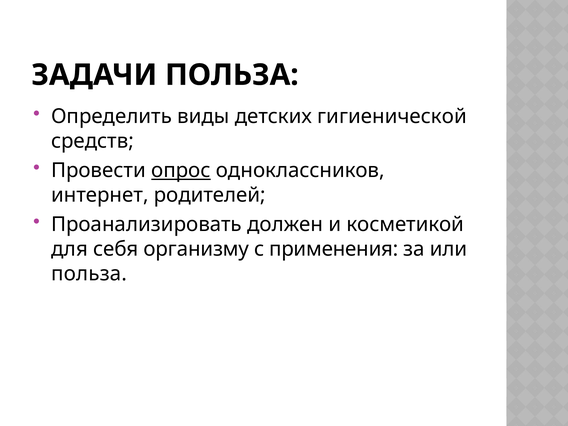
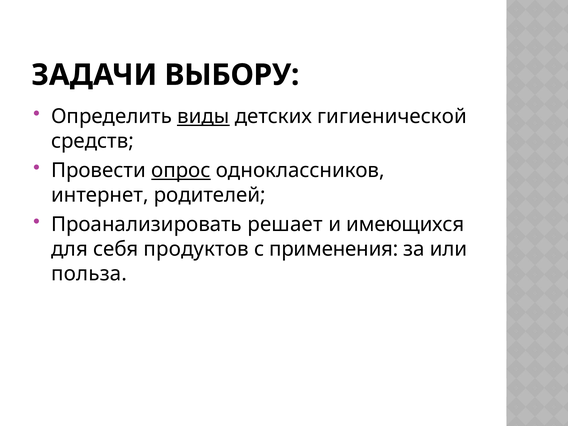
ЗАДАЧИ ПОЛЬЗА: ПОЛЬЗА -> ВЫБОРУ (232, 75)
виды underline: none -> present (203, 117)
должен: должен -> решает (285, 224)
косметикой: косметикой -> имеющихся (405, 224)
организму: организму -> продуктов (196, 249)
